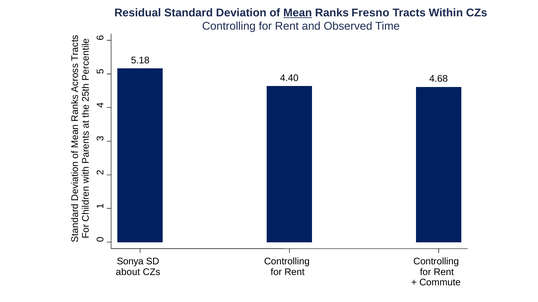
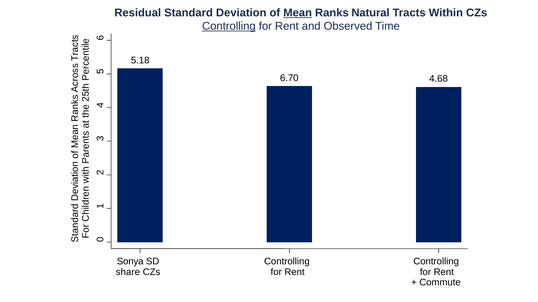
Fresno: Fresno -> Natural (370, 13)
Controlling underline: none -> present (229, 26)
4.40: 4.40 -> 6.70 (289, 78)
about: about -> share (128, 272)
